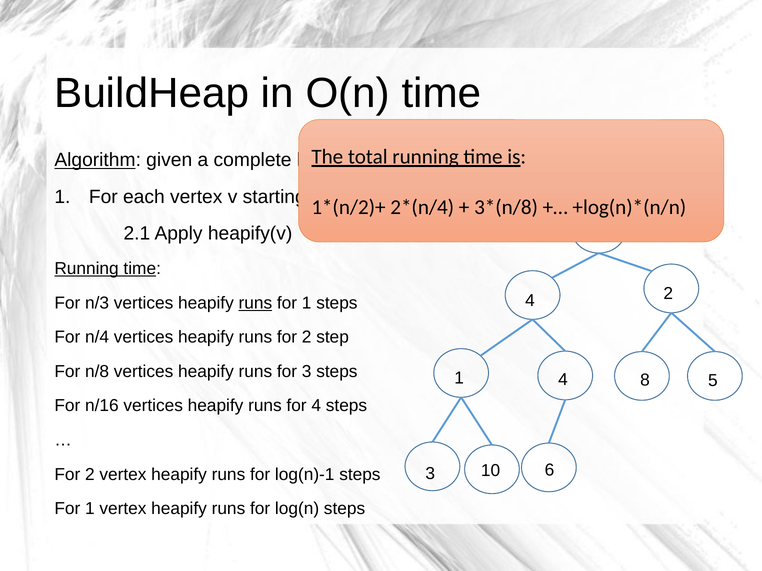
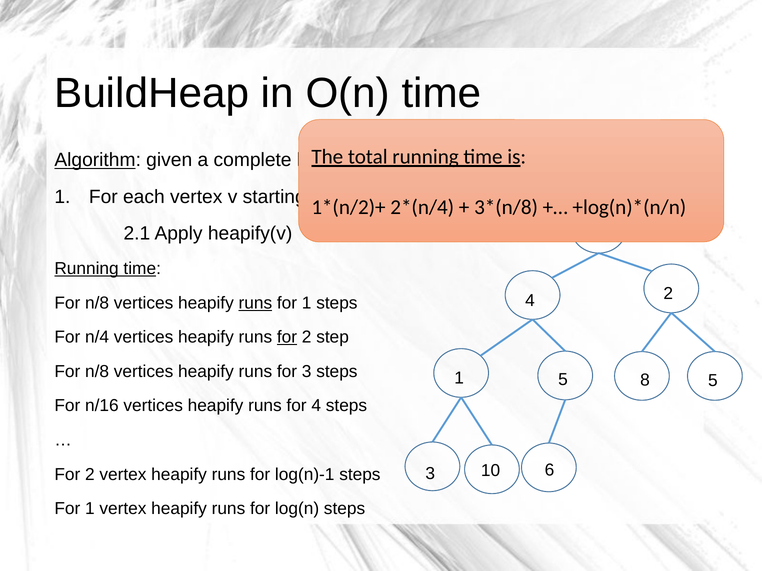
n/3: n/3 -> n/8 (97, 303)
for underline: none -> present (287, 337)
1 4: 4 -> 5 (563, 380)
